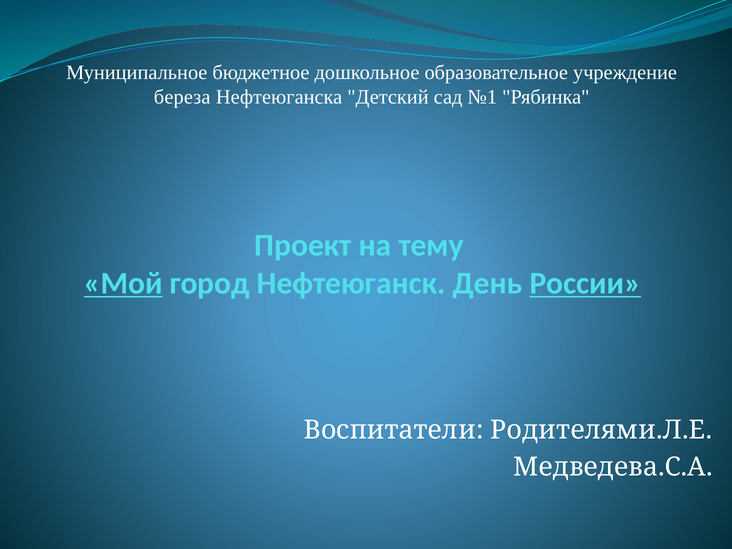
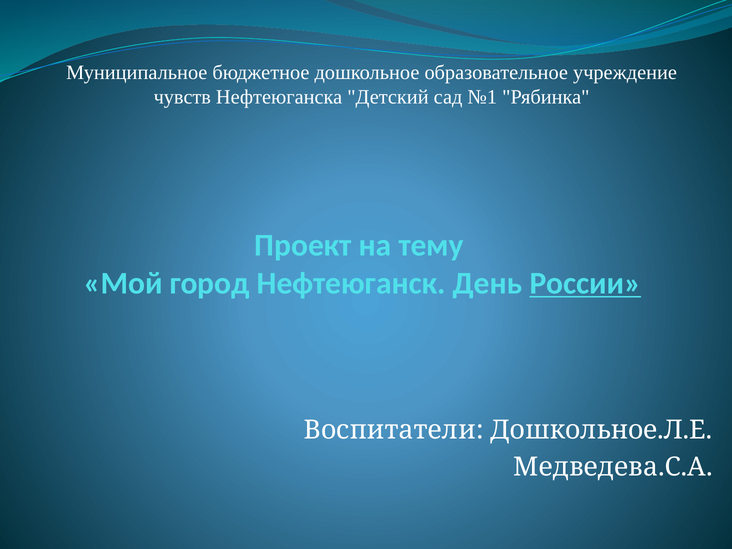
береза: береза -> чувств (182, 97)
Мой underline: present -> none (123, 283)
Родителями.Л.Е: Родителями.Л.Е -> Дошкольное.Л.Е (601, 430)
